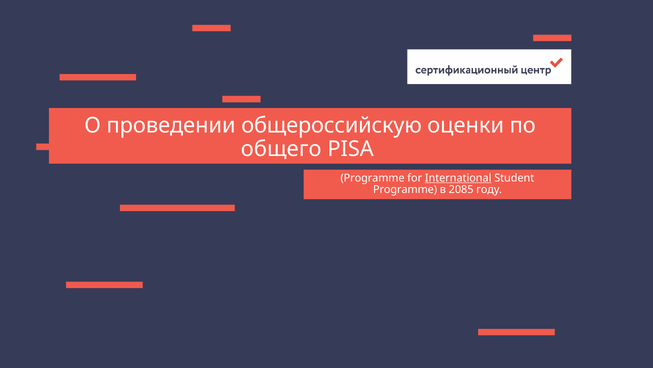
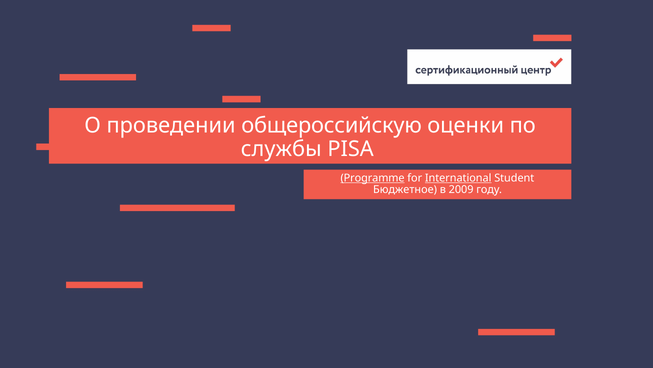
общего: общего -> службы (281, 149)
Programme underline: none -> present (373, 178)
Programme: Programme -> Бюджетное (405, 189)
2085: 2085 -> 2009 (461, 189)
